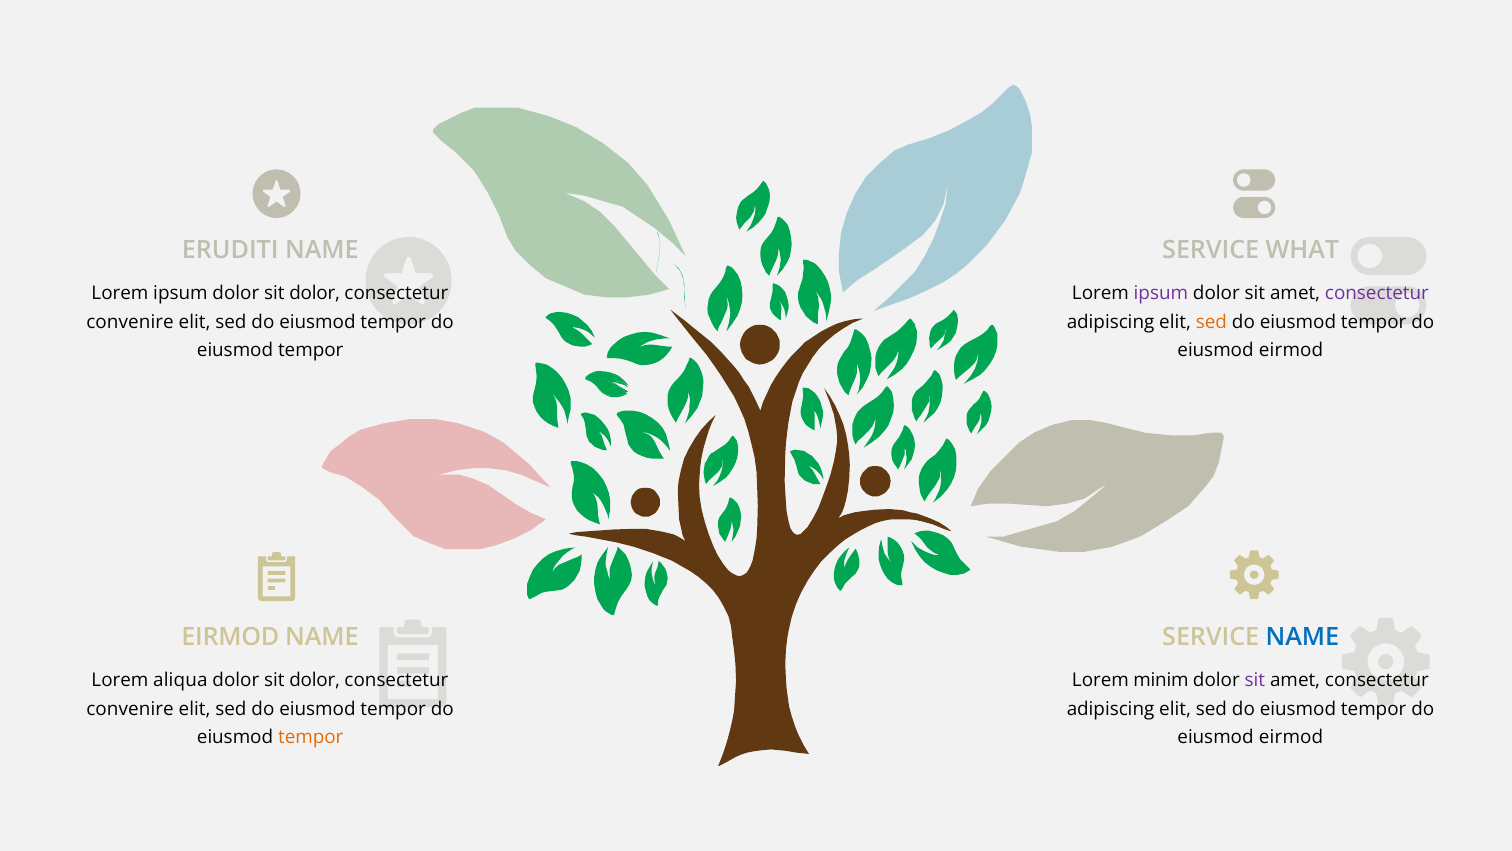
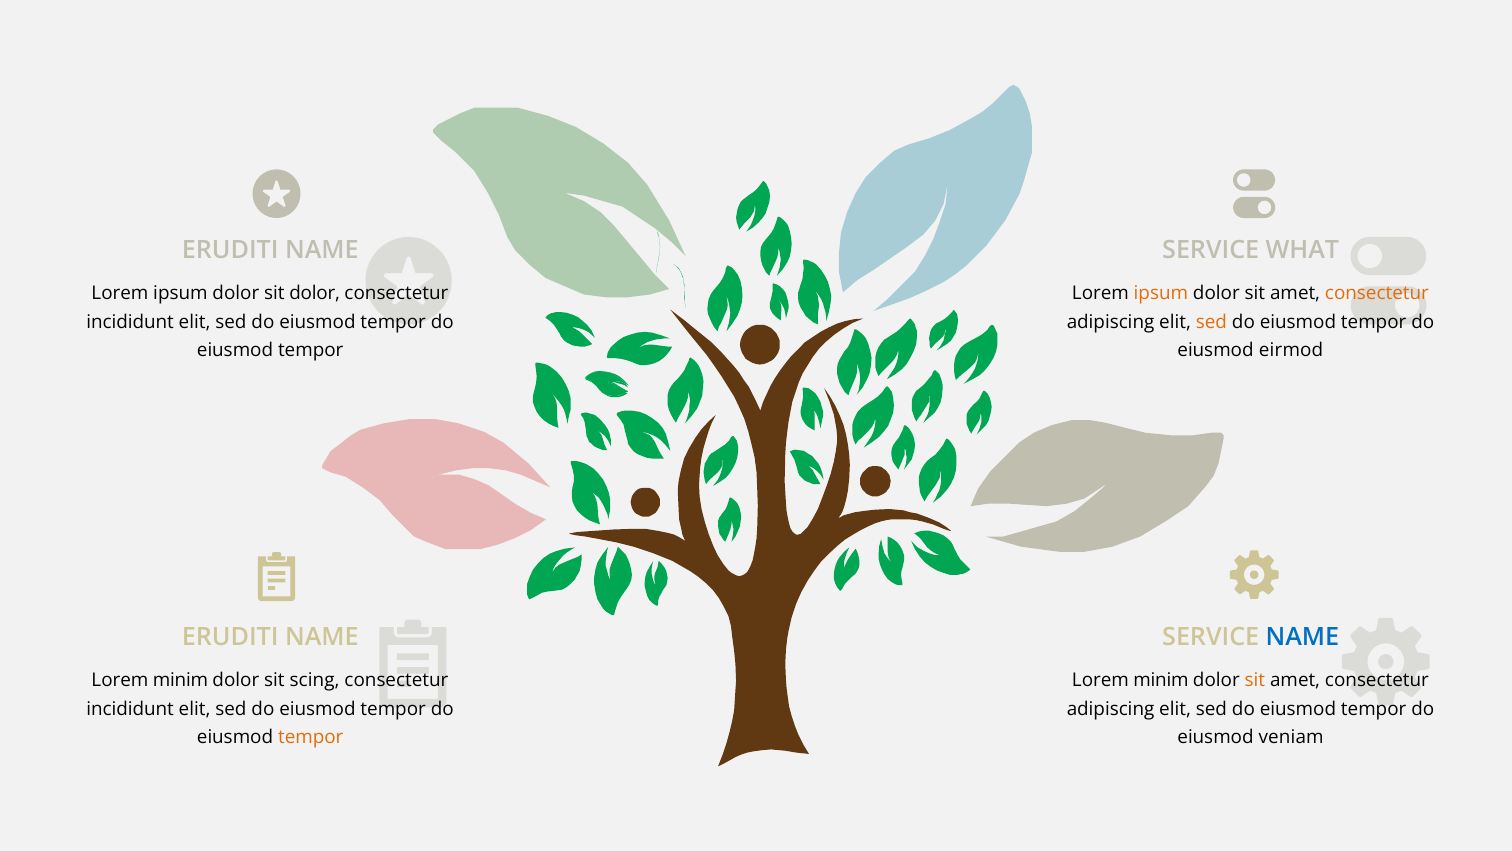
ipsum colour: purple -> orange (1161, 293)
consectetur colour: purple -> orange (1377, 293)
convenire: convenire -> incididunt (130, 322)
EIRMOD: EIRMOD -> ERUDITI (230, 637)
aliqua: aliqua -> minim (181, 680)
dolor: dolor -> scing (315, 680)
sit colour: purple -> orange (1255, 680)
convenire: convenire -> incididunt (130, 709)
eirmod: eirmod -> veniam (1291, 737)
